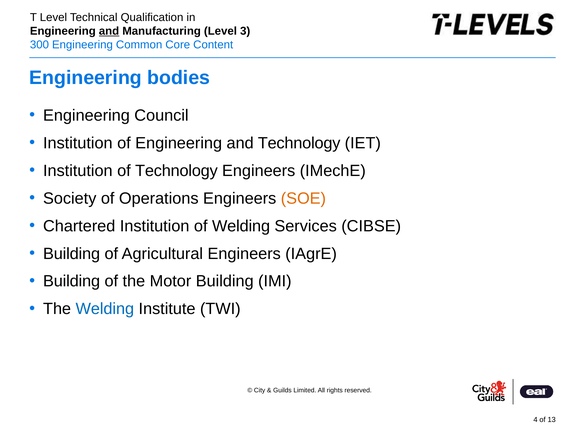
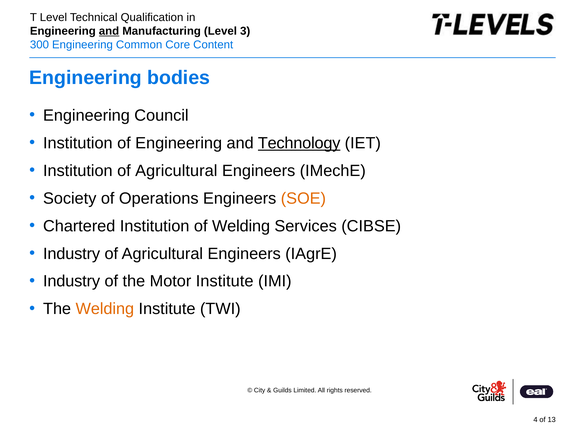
Technology underline: none -> present (299, 143)
Institution of Technology: Technology -> Agricultural (176, 171)
Building: Building -> Industry (72, 254)
Building: Building -> Industry (72, 281)
Motor Building: Building -> Institute (225, 281)
Welding colour: blue -> orange (105, 309)
